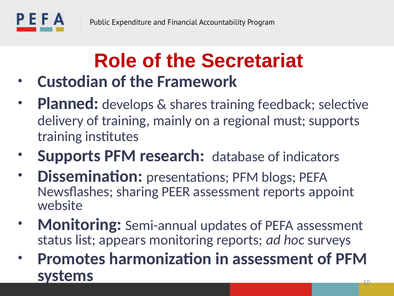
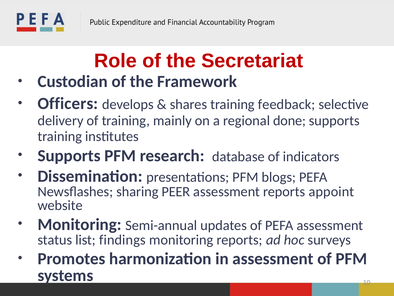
Planned: Planned -> Officers (68, 103)
must: must -> done (290, 121)
appears: appears -> findings (122, 239)
